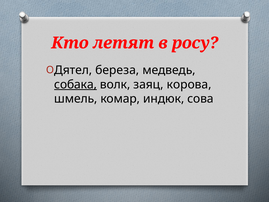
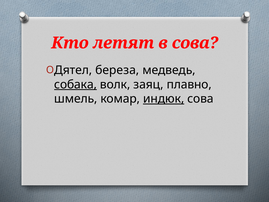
в росу: росу -> сова (195, 43)
корова: корова -> плавно (189, 84)
индюк underline: none -> present (164, 99)
